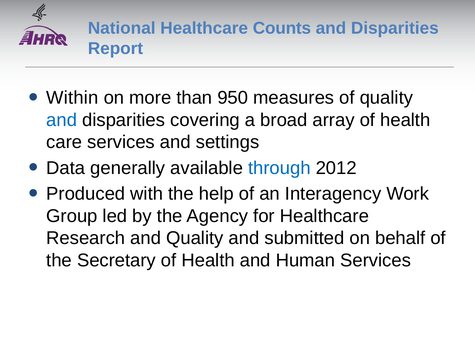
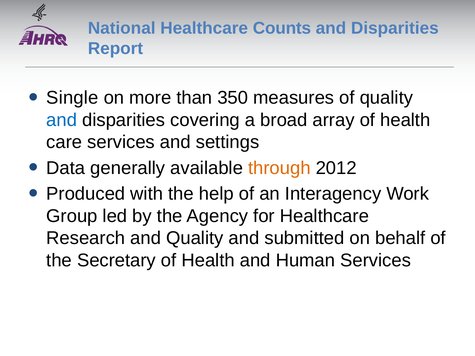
Within: Within -> Single (72, 98)
950: 950 -> 350 (233, 98)
through colour: blue -> orange (279, 168)
